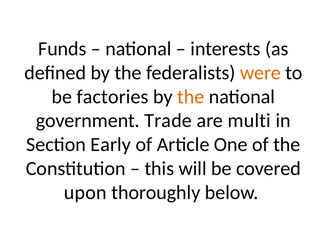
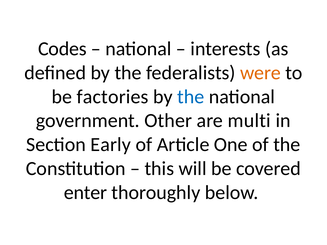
Funds: Funds -> Codes (62, 49)
the colour: orange -> blue (191, 97)
Trade: Trade -> Other (168, 121)
upon: upon -> enter (85, 193)
